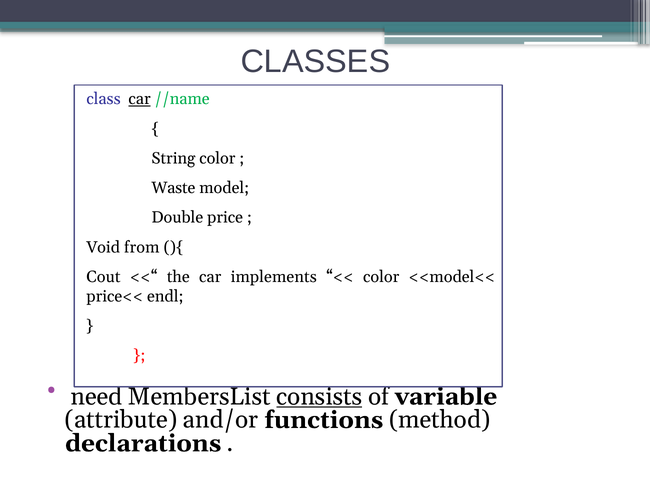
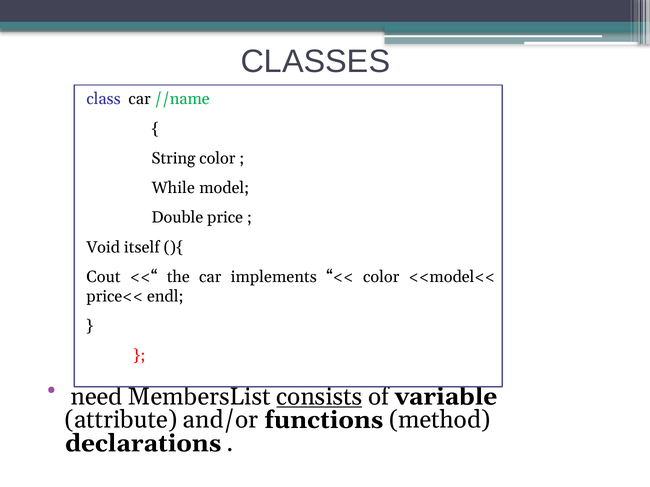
car underline: present -> none (140, 99)
Waste: Waste -> While (173, 188)
from: from -> itself (142, 247)
